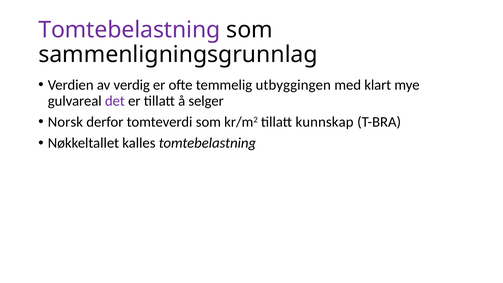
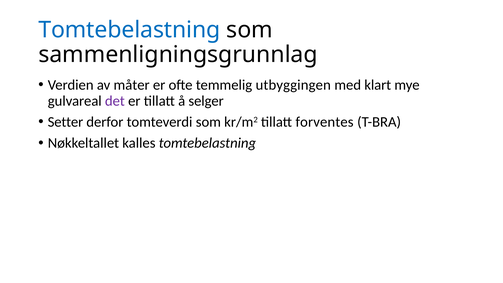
Tomtebelastning colour: purple -> blue (129, 30)
verdig: verdig -> måter (132, 85)
Norsk: Norsk -> Setter (65, 122)
kunnskap: kunnskap -> forventes (325, 122)
